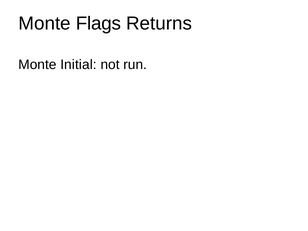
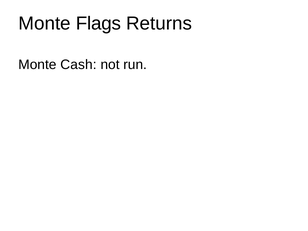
Initial: Initial -> Cash (78, 65)
